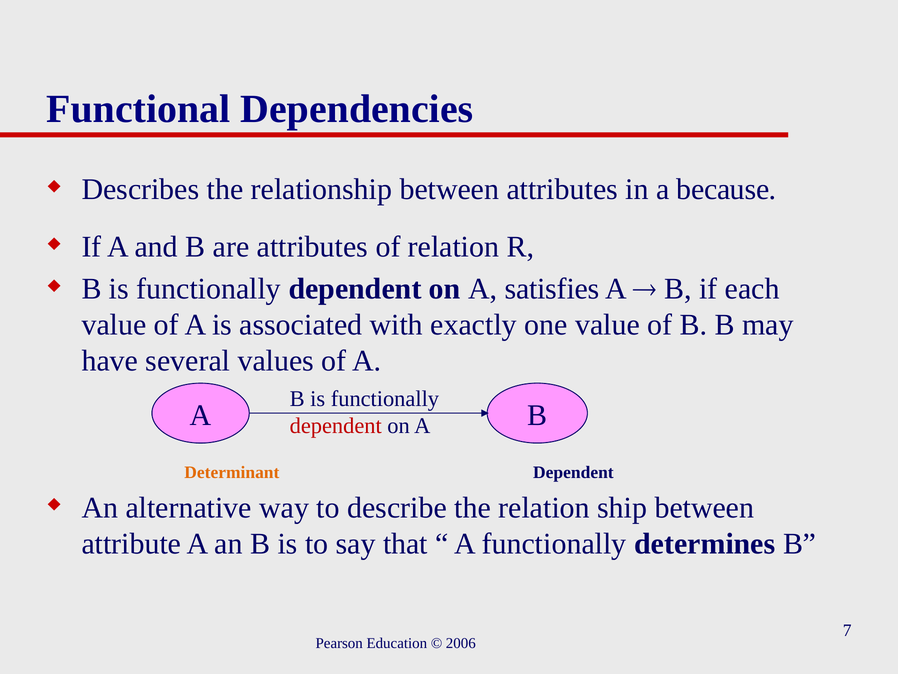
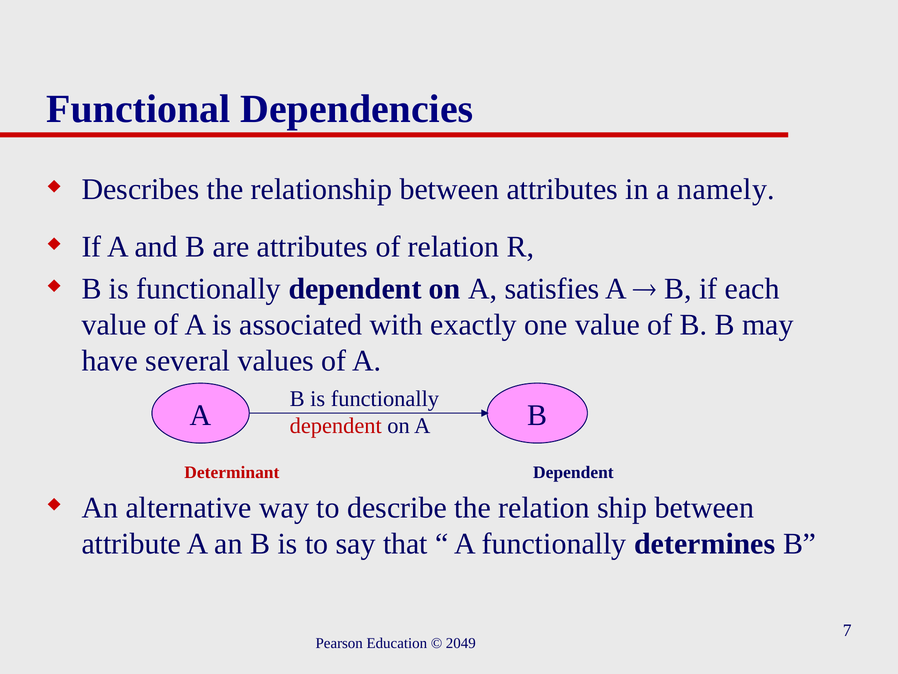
because: because -> namely (726, 189)
Determinant colour: orange -> red (232, 472)
2006: 2006 -> 2049 (461, 643)
